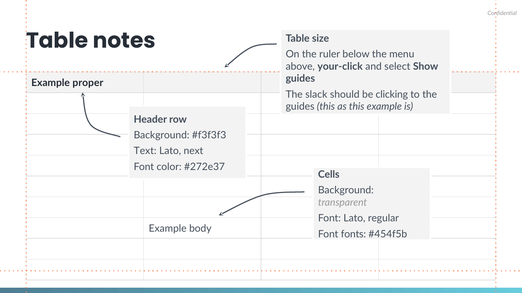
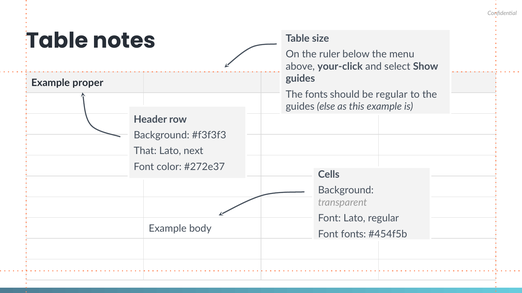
The slack: slack -> fonts (316, 95)
be clicking: clicking -> regular (392, 95)
guides this: this -> else (326, 107)
Text: Text -> That (145, 151)
